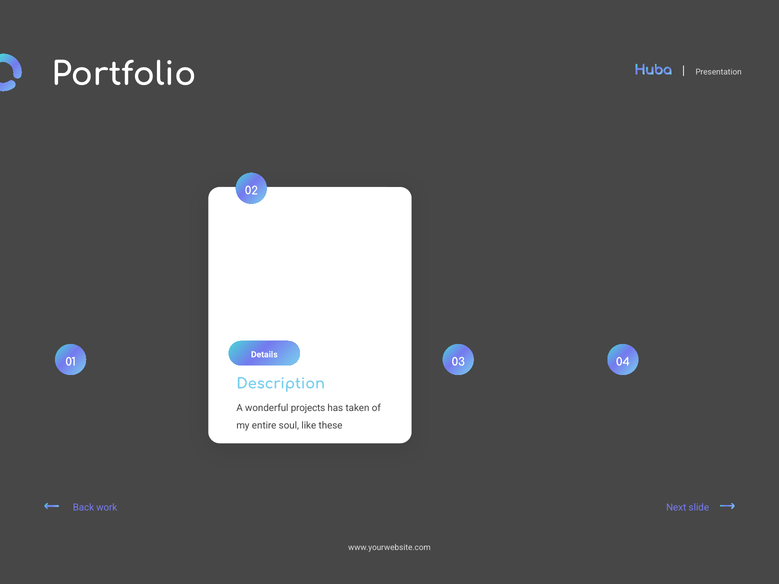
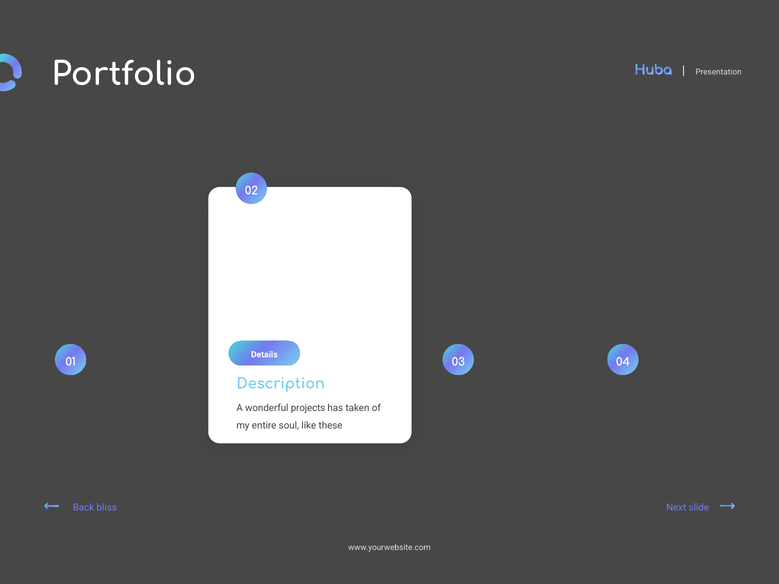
work: work -> bliss (107, 508)
